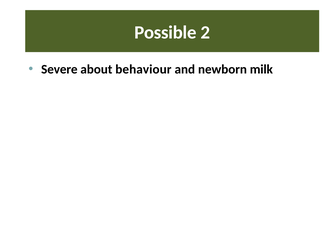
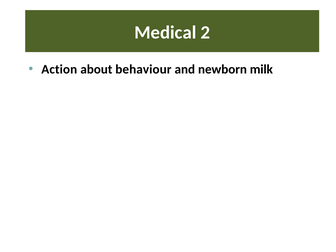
Possible: Possible -> Medical (165, 32)
Severe: Severe -> Action (59, 69)
